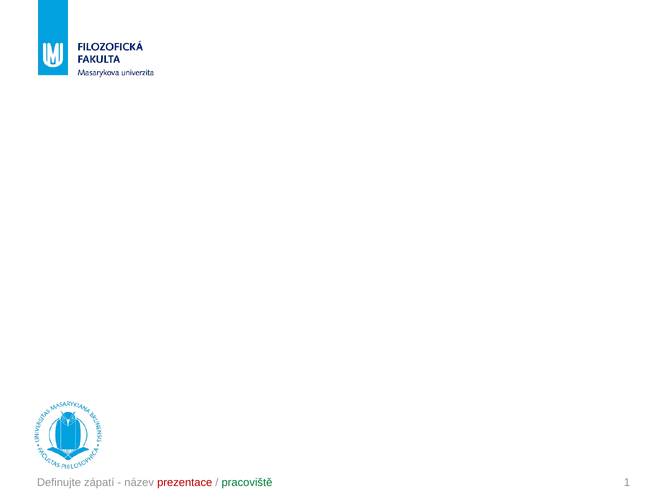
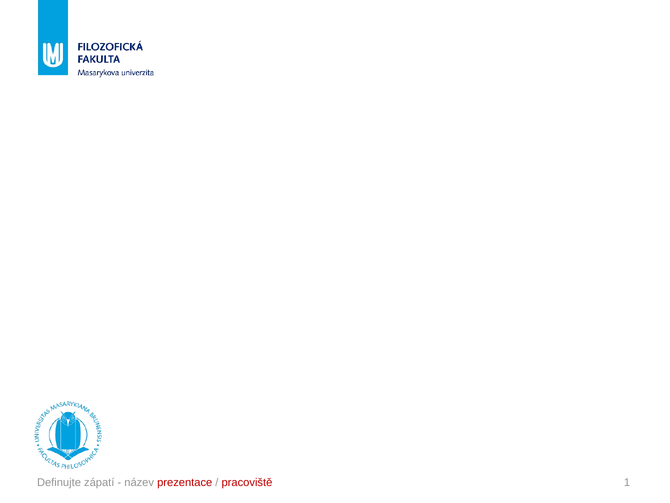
pracoviště colour: green -> red (247, 482)
